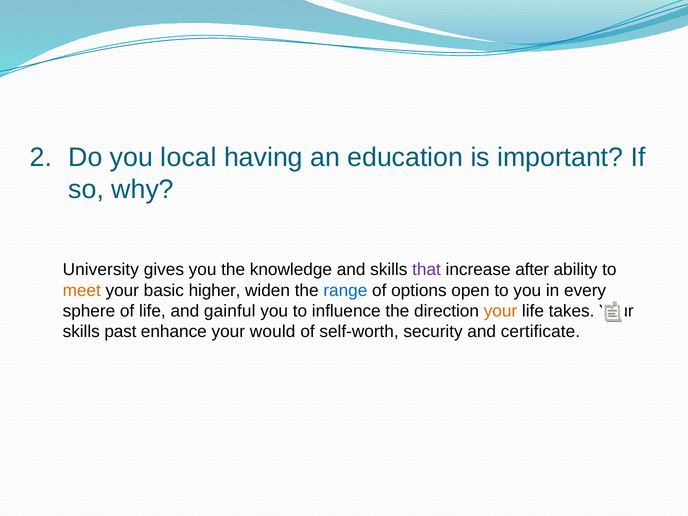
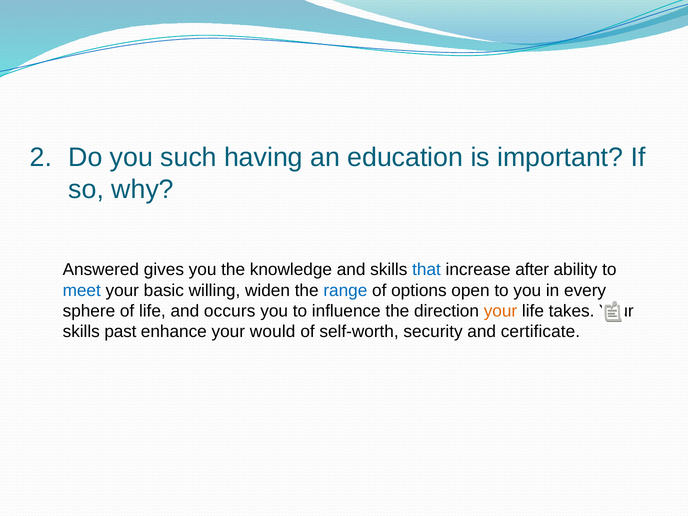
local: local -> such (189, 157)
University: University -> Answered (101, 270)
that colour: purple -> blue (427, 270)
meet colour: orange -> blue (82, 291)
higher: higher -> willing (214, 291)
gainful: gainful -> occurs (230, 311)
